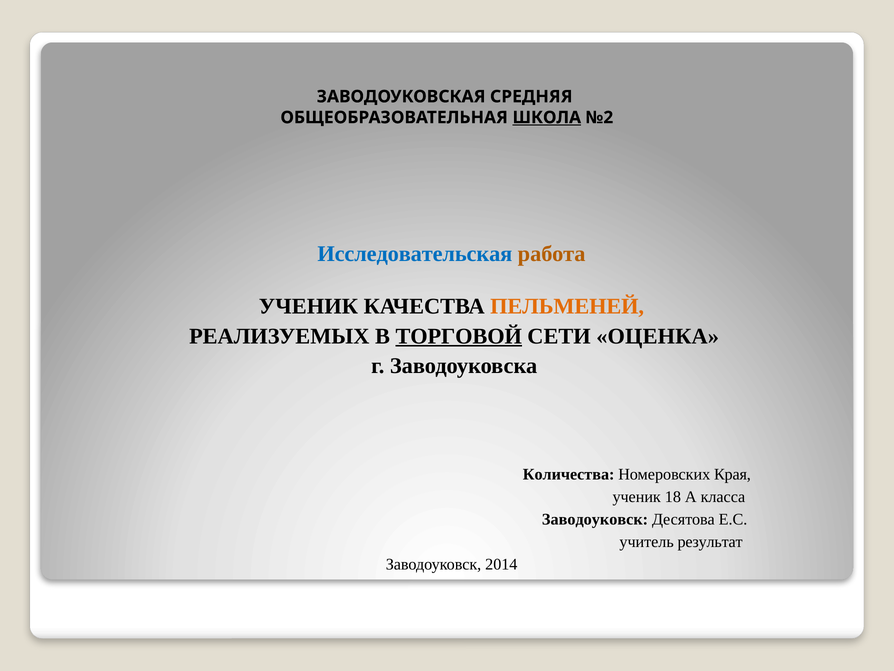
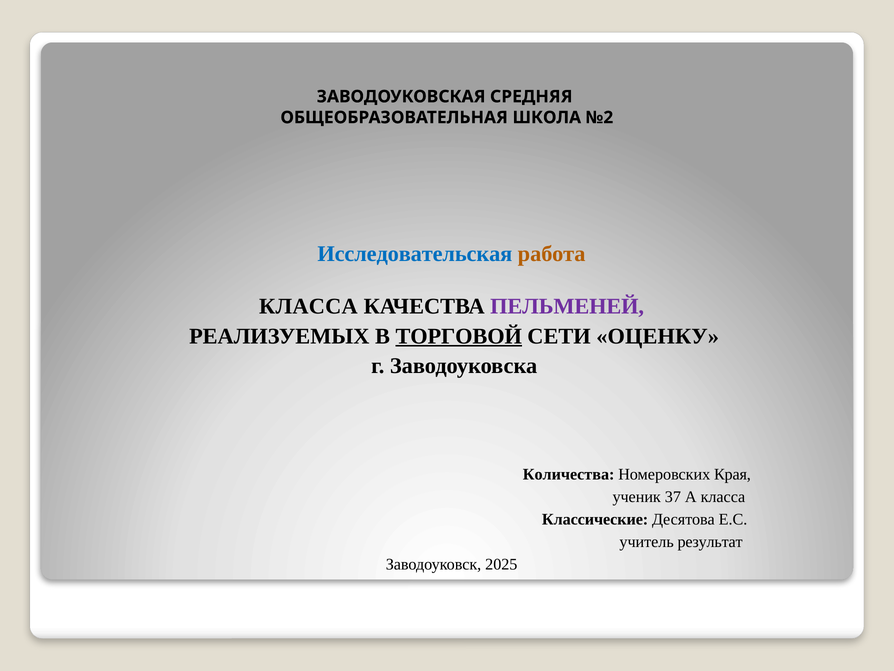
ШКОЛА underline: present -> none (547, 117)
УЧЕНИК: УЧЕНИК -> КЛАССА (308, 306)
ПЕЛЬМЕНЕЙ colour: orange -> purple (567, 306)
ОЦЕНКА: ОЦЕНКА -> ОЦЕНКУ (658, 336)
18: 18 -> 37 (673, 496)
Заводоуковск: Заводоуковск -> Классические (595, 519)
2014: 2014 -> 2025 (501, 564)
